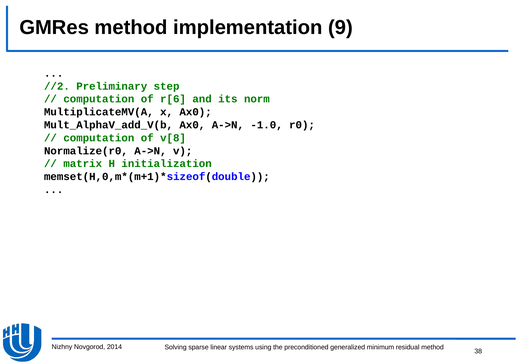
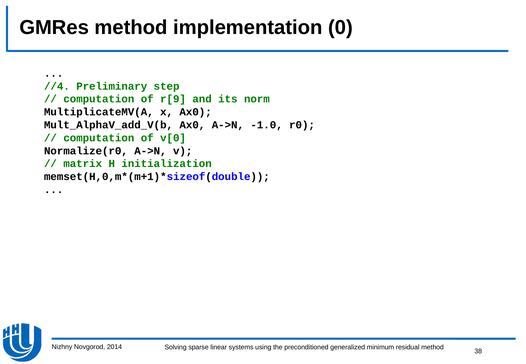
9: 9 -> 0 (340, 27)
//2: //2 -> //4 (57, 86)
r[6: r[6 -> r[9 (173, 99)
v[8: v[8 -> v[0 (173, 138)
